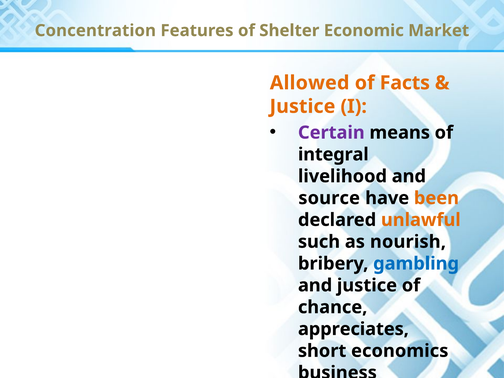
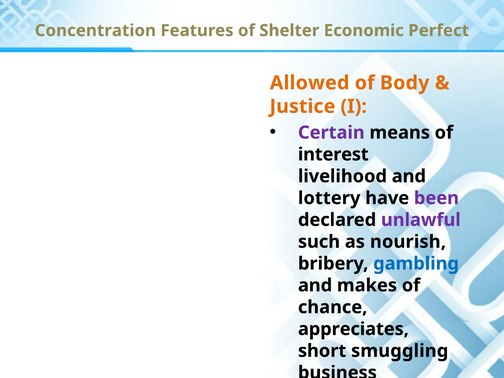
Market: Market -> Perfect (439, 31)
Facts: Facts -> Body (405, 83)
integral: integral -> interest (333, 154)
source: source -> lottery (329, 198)
been colour: orange -> purple (436, 198)
unlawful colour: orange -> purple (421, 220)
and justice: justice -> makes (367, 285)
economics: economics -> smuggling (400, 351)
